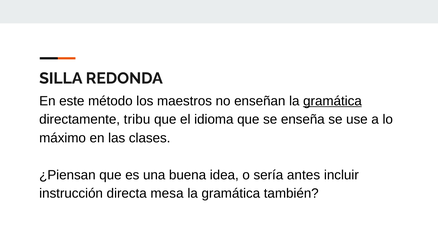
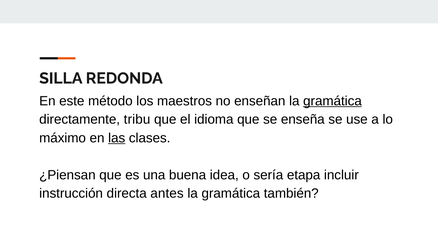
las underline: none -> present (117, 138)
antes: antes -> etapa (304, 175)
mesa: mesa -> antes (167, 193)
